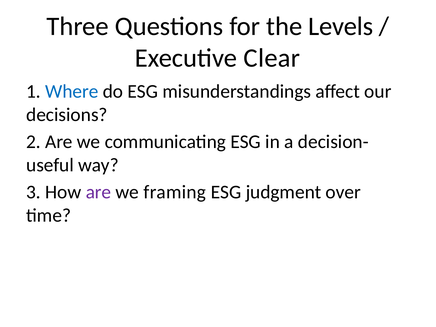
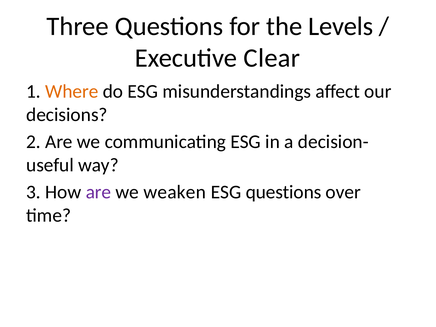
Where colour: blue -> orange (72, 91)
framing: framing -> weaken (175, 192)
ESG judgment: judgment -> questions (284, 192)
